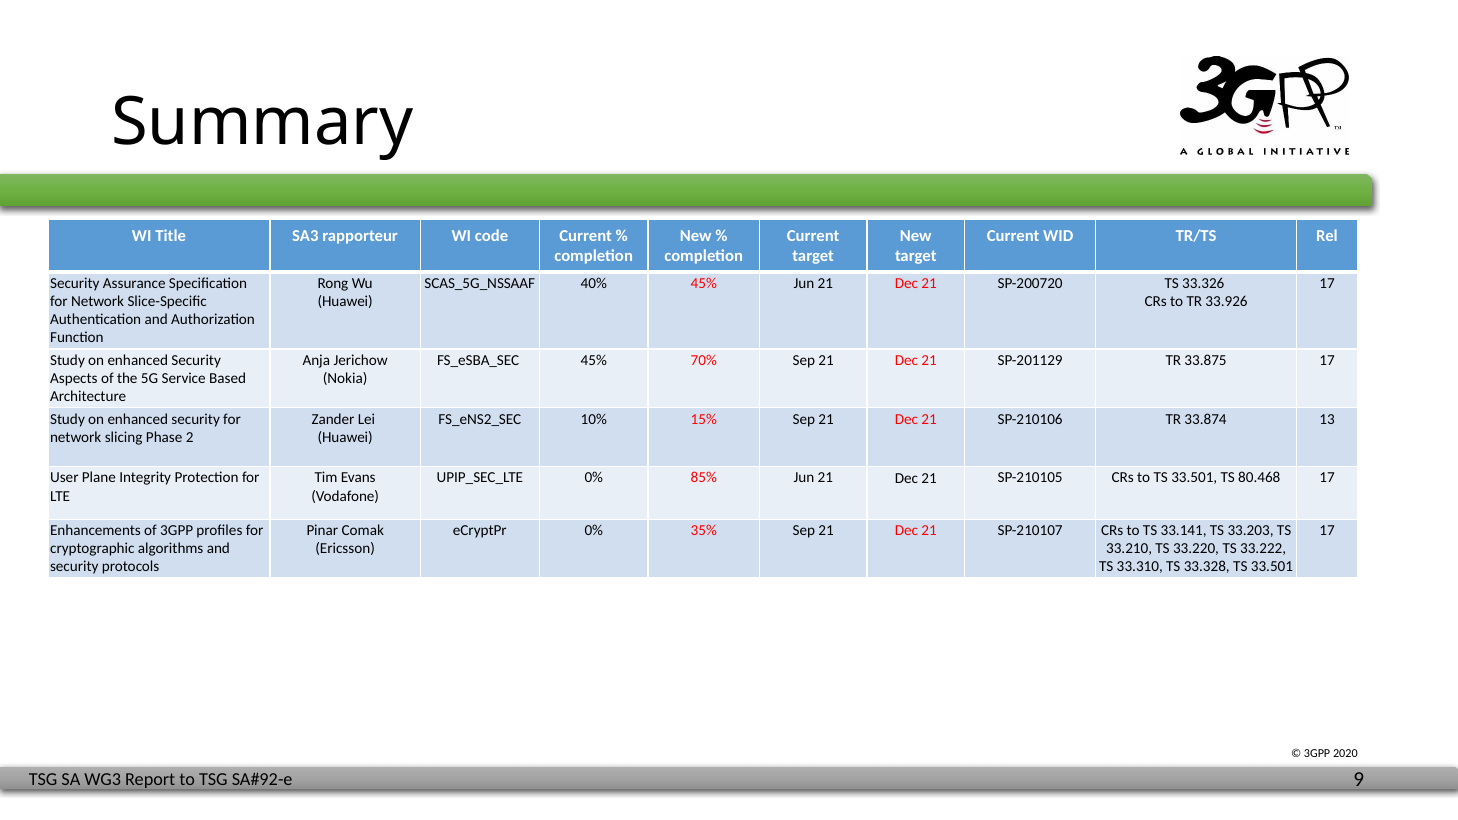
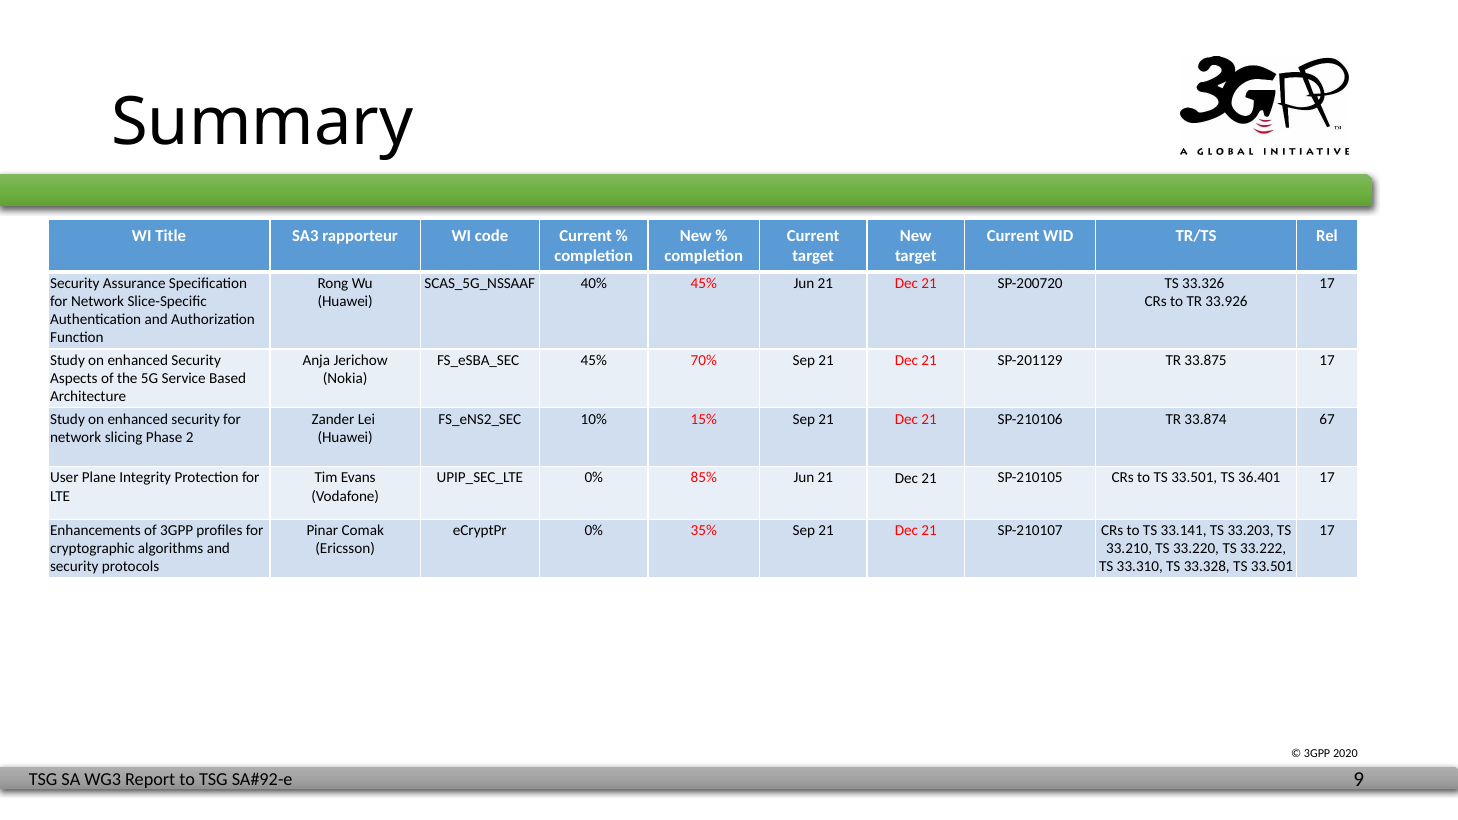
13: 13 -> 67 (1327, 419)
80.468: 80.468 -> 36.401 (1259, 478)
